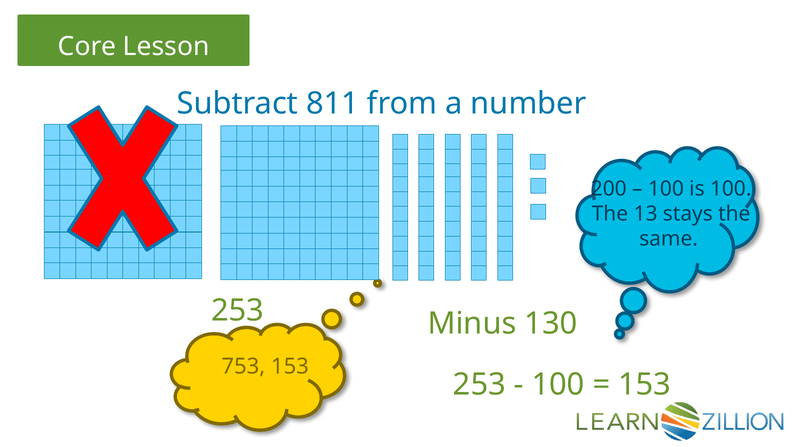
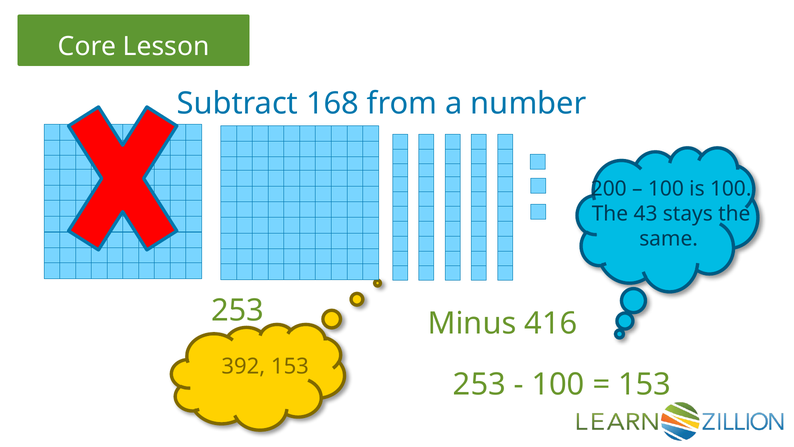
811: 811 -> 168 (333, 103)
13: 13 -> 43 (646, 214)
130: 130 -> 416 (551, 323)
753: 753 -> 392 (243, 366)
